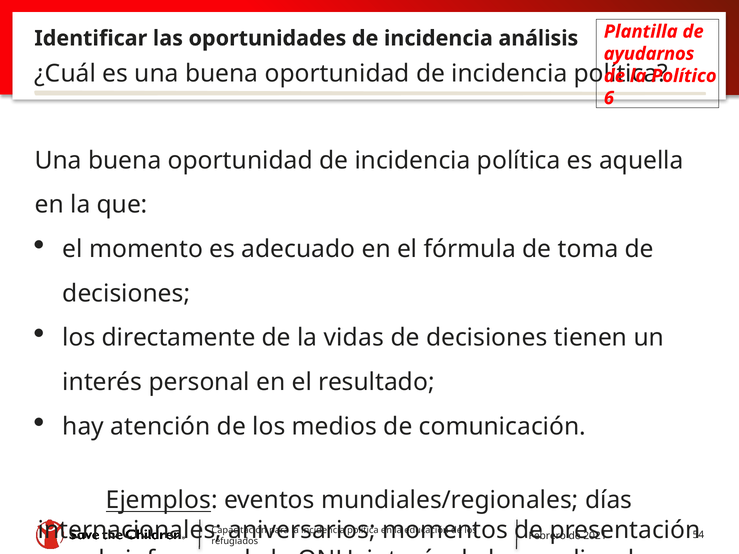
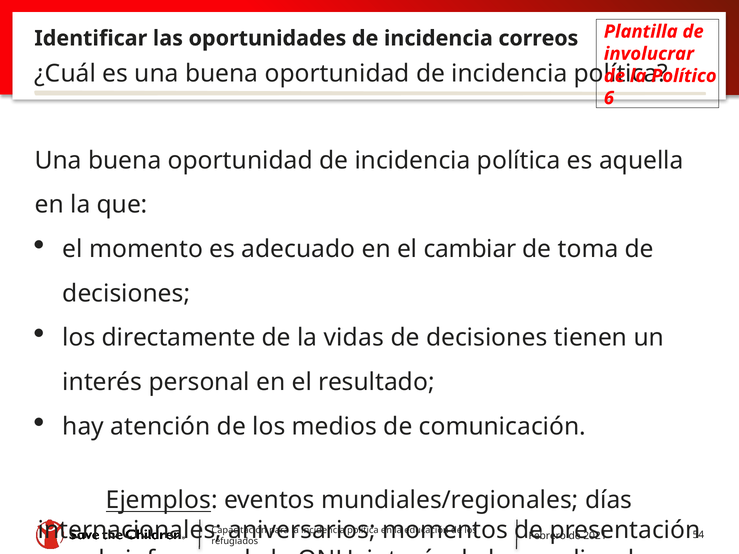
análisis: análisis -> correos (538, 38)
ayudarnos: ayudarnos -> involucrar (649, 54)
fórmula: fórmula -> cambiar (470, 249)
